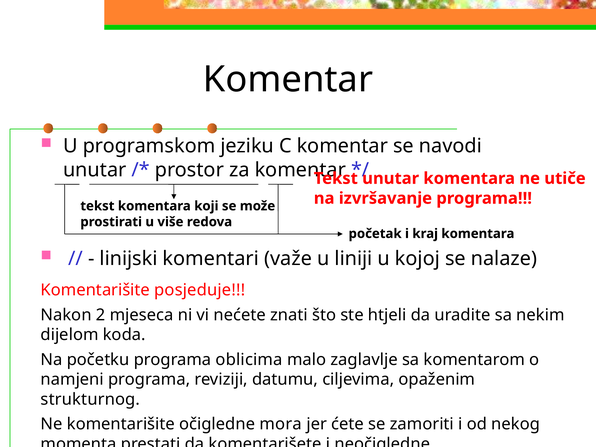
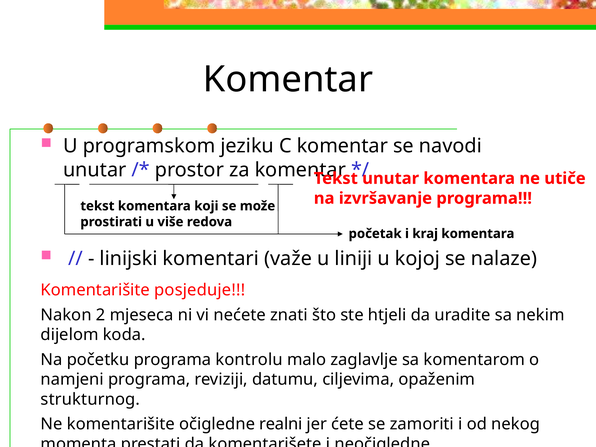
oblicima: oblicima -> kontrolu (249, 360)
mora: mora -> realni (281, 424)
